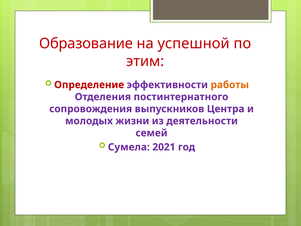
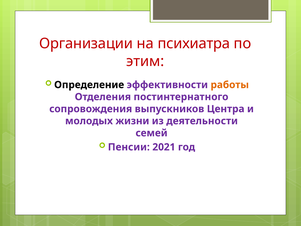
Образование: Образование -> Организации (86, 44)
успешной: успешной -> психиатра (194, 44)
Определение colour: red -> black (89, 85)
Сумела: Сумела -> Пенсии (129, 147)
